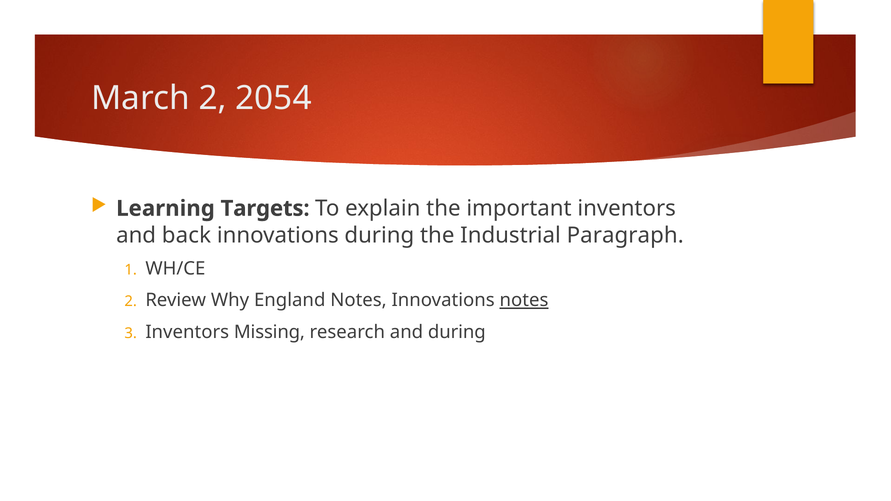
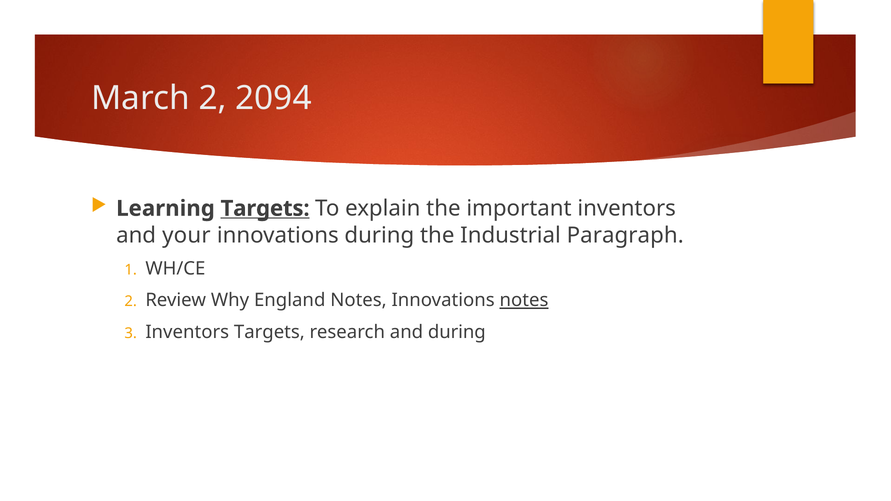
2054: 2054 -> 2094 (273, 98)
Targets underline: none -> present (265, 209)
back: back -> your (186, 235)
Inventors Missing: Missing -> Targets (269, 332)
